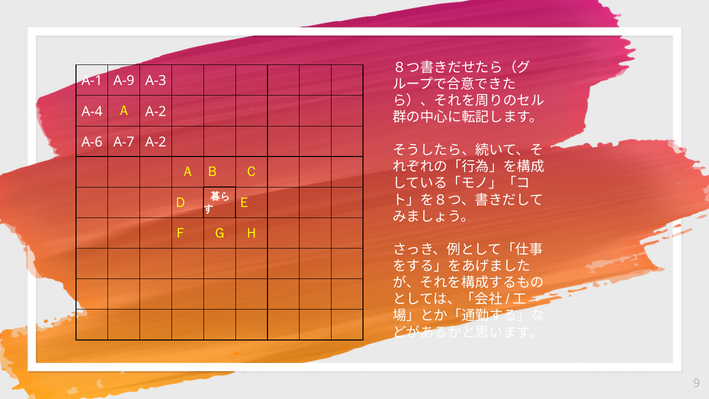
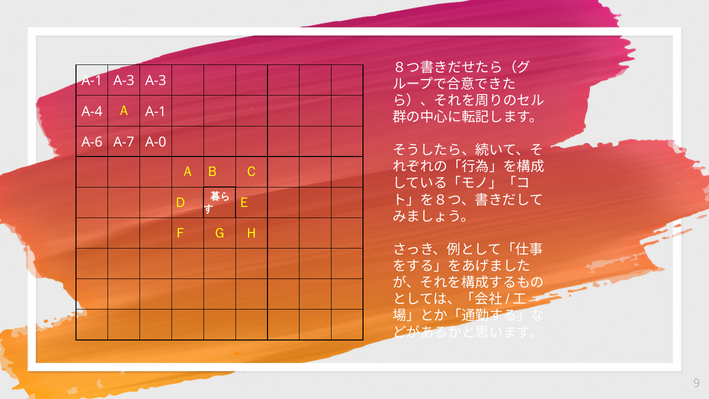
A-1 A-9: A-9 -> A-3 (124, 81)
Ａ A-2: A-2 -> A-1 (156, 111)
A-7 A-2: A-2 -> A-0 (156, 142)
